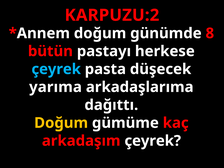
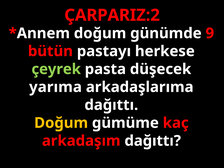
KARPUZU:2: KARPUZU:2 -> ÇARPARIZ:2 (112, 15)
8: 8 -> 9 (210, 33)
çeyrek colour: light blue -> light green (56, 69)
arkadaşım çeyrek: çeyrek -> dağıttı (153, 141)
